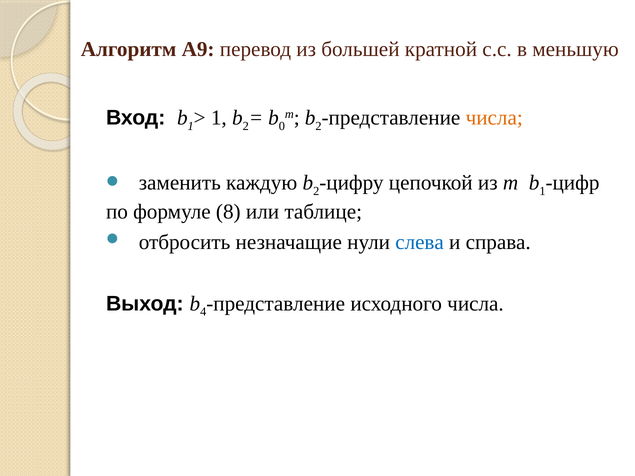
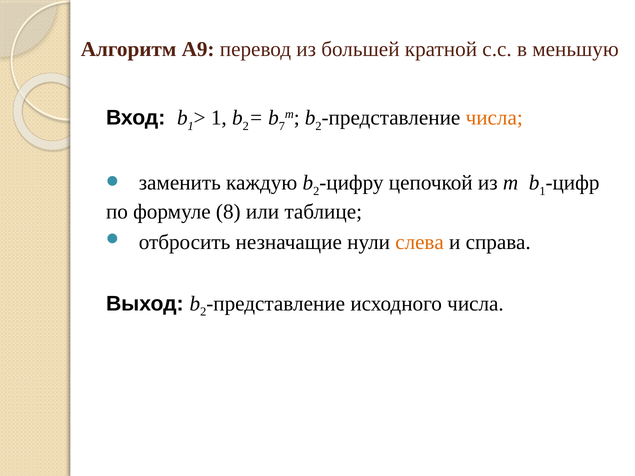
0: 0 -> 7 (282, 126)
слева colour: blue -> orange (420, 242)
4: 4 -> 2 (203, 312)
